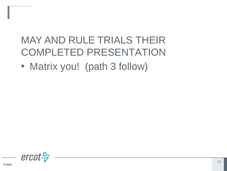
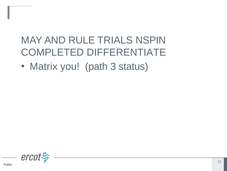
THEIR: THEIR -> NSPIN (151, 40)
PRESENTATION: PRESENTATION -> DIFFERENTIATE (126, 52)
follow: follow -> status (133, 66)
